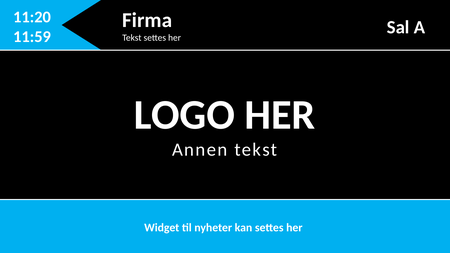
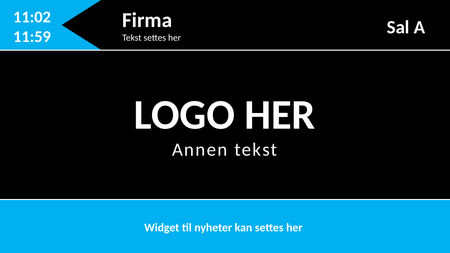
11:20: 11:20 -> 11:02 (32, 17)
